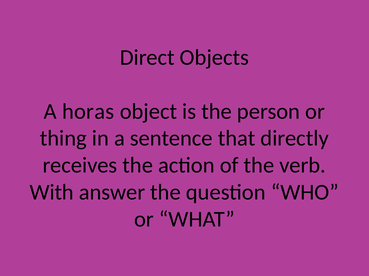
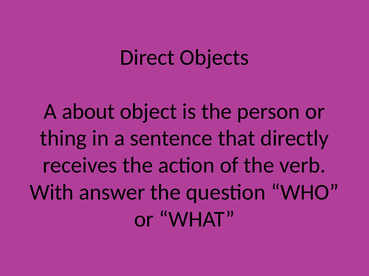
horas: horas -> about (88, 112)
